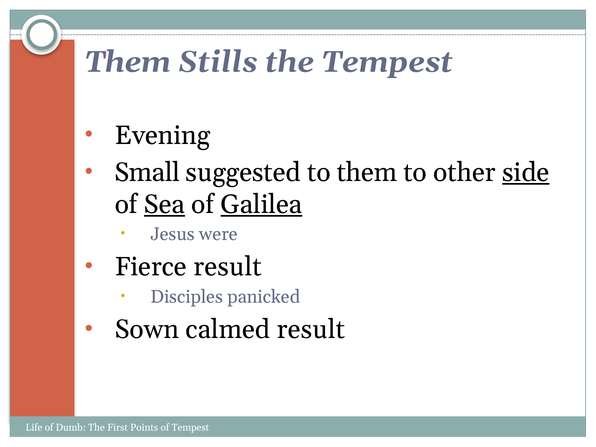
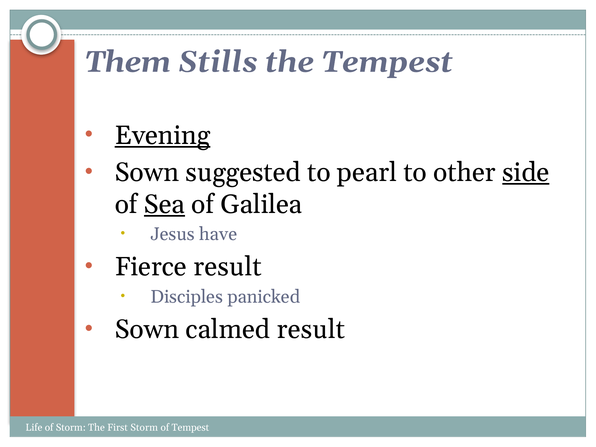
Evening underline: none -> present (163, 135)
Small: Small -> Sown (147, 172)
to them: them -> pearl (367, 172)
Galilea underline: present -> none (261, 204)
were: were -> have (218, 234)
of Dumb: Dumb -> Storm (71, 427)
First Points: Points -> Storm (144, 427)
